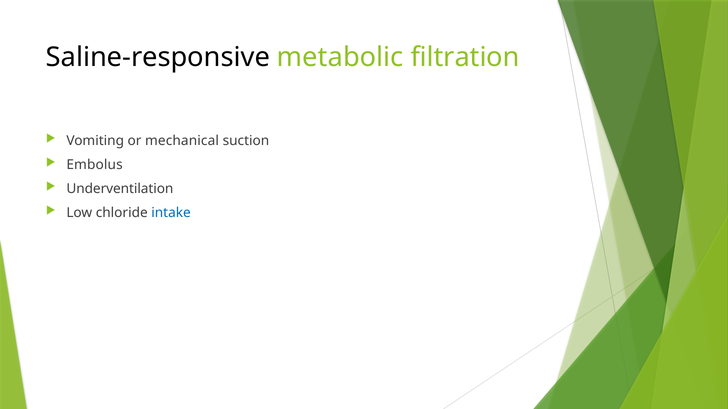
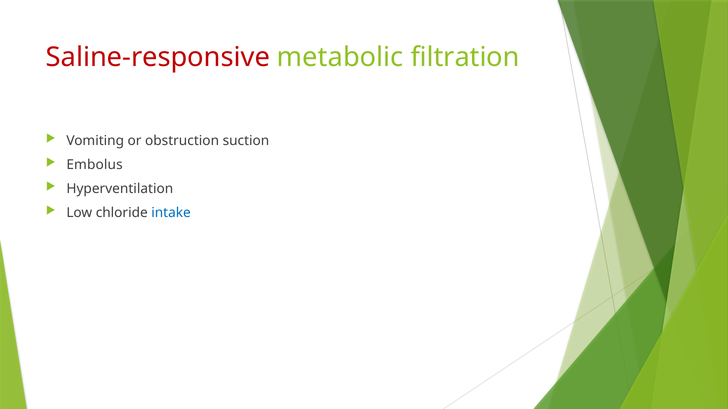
Saline-responsive colour: black -> red (158, 57)
mechanical: mechanical -> obstruction (182, 141)
Underventilation: Underventilation -> Hyperventilation (120, 189)
